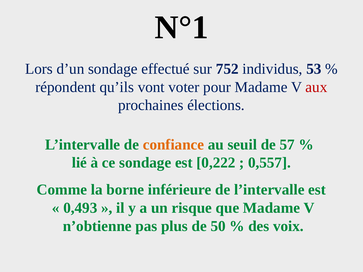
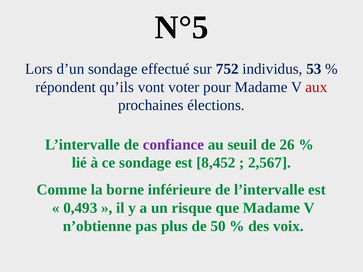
N°1: N°1 -> N°5 (181, 27)
confiance colour: orange -> purple (173, 145)
57: 57 -> 26 (287, 145)
0,222: 0,222 -> 8,452 (216, 163)
0,557: 0,557 -> 2,567 (269, 163)
